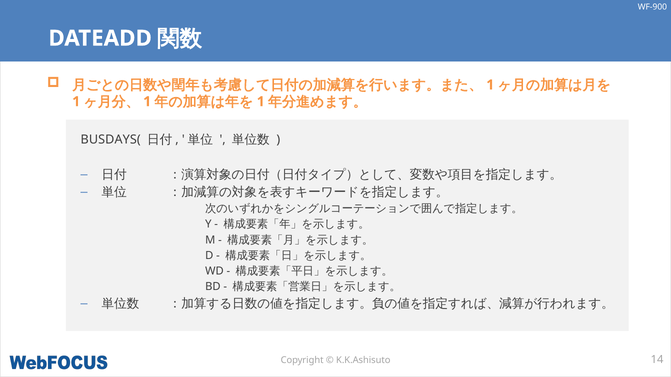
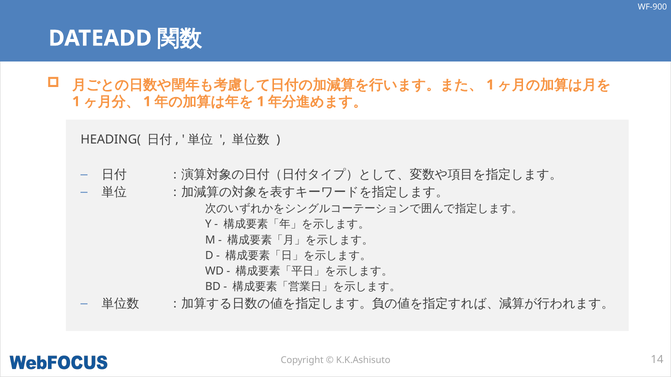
BUSDAYS(: BUSDAYS( -> HEADING( (111, 140)
